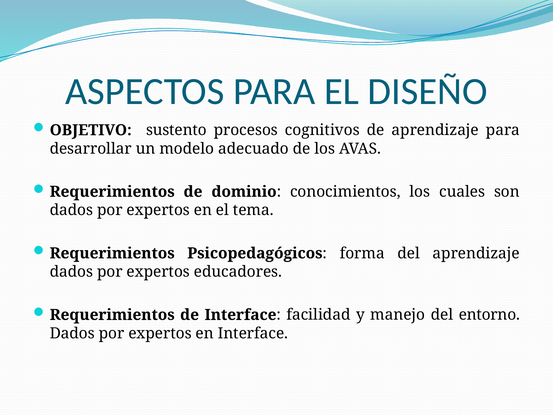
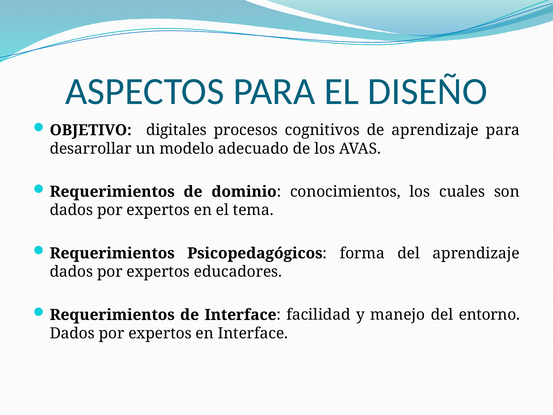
sustento: sustento -> digitales (176, 130)
